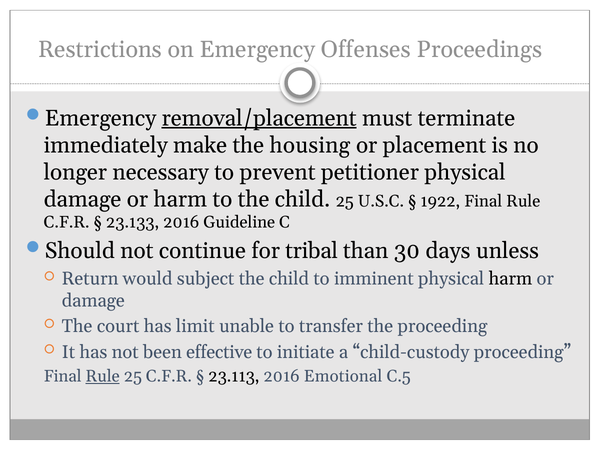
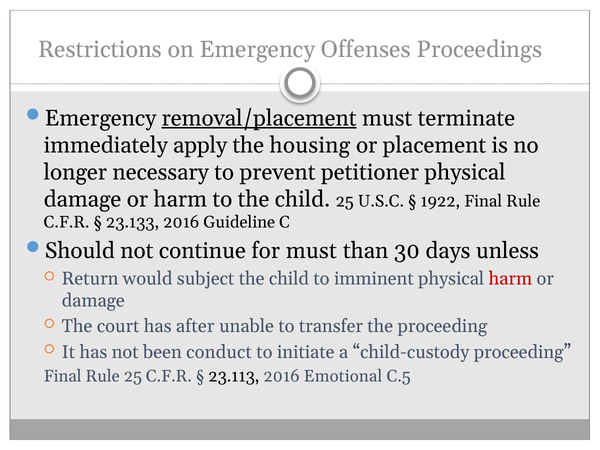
make: make -> apply (200, 145)
for tribal: tribal -> must (311, 251)
harm colour: black -> red (510, 279)
limit: limit -> after (195, 326)
effective: effective -> conduct (219, 352)
Rule underline: present -> none (103, 376)
